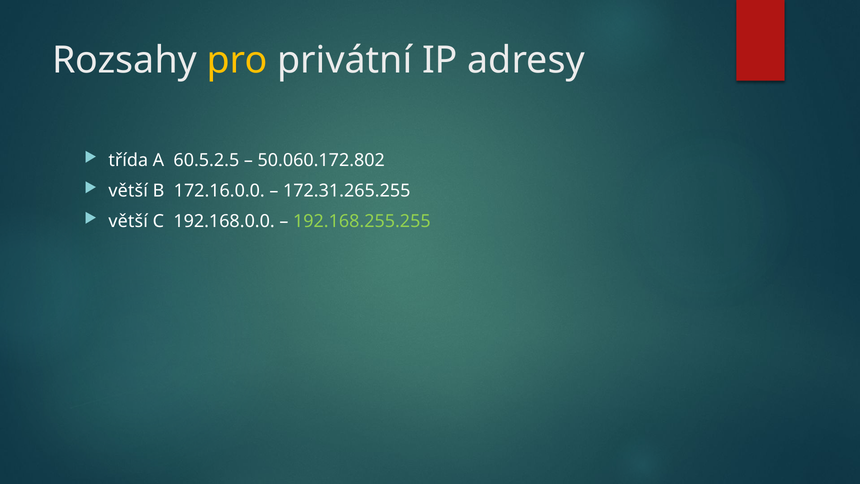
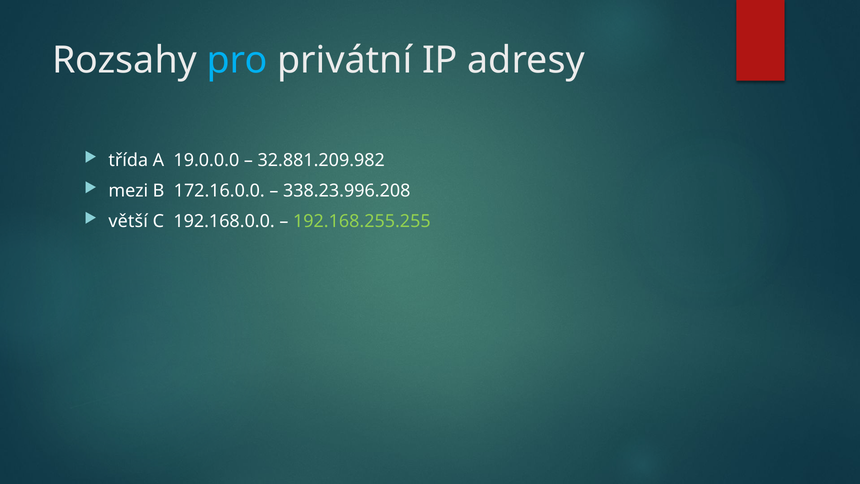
pro colour: yellow -> light blue (237, 60)
60.5.2.5: 60.5.2.5 -> 19.0.0.0 (206, 160)
50.060.172.802: 50.060.172.802 -> 32.881.209.982 (321, 160)
větší: větší -> mezi (128, 191)
172.31.265.255: 172.31.265.255 -> 338.23.996.208 (347, 191)
